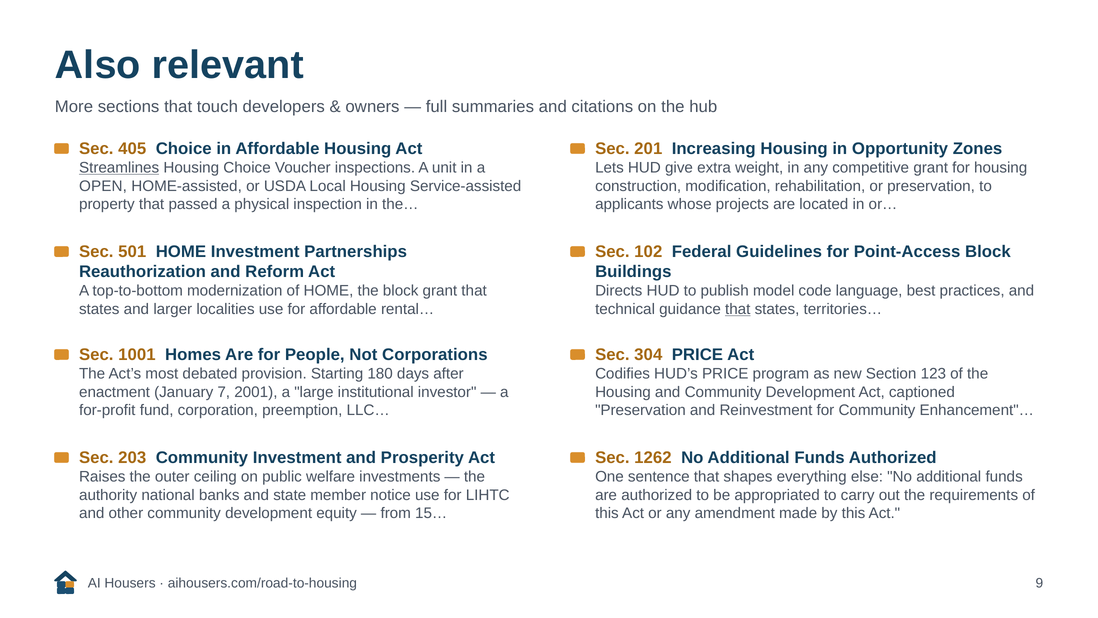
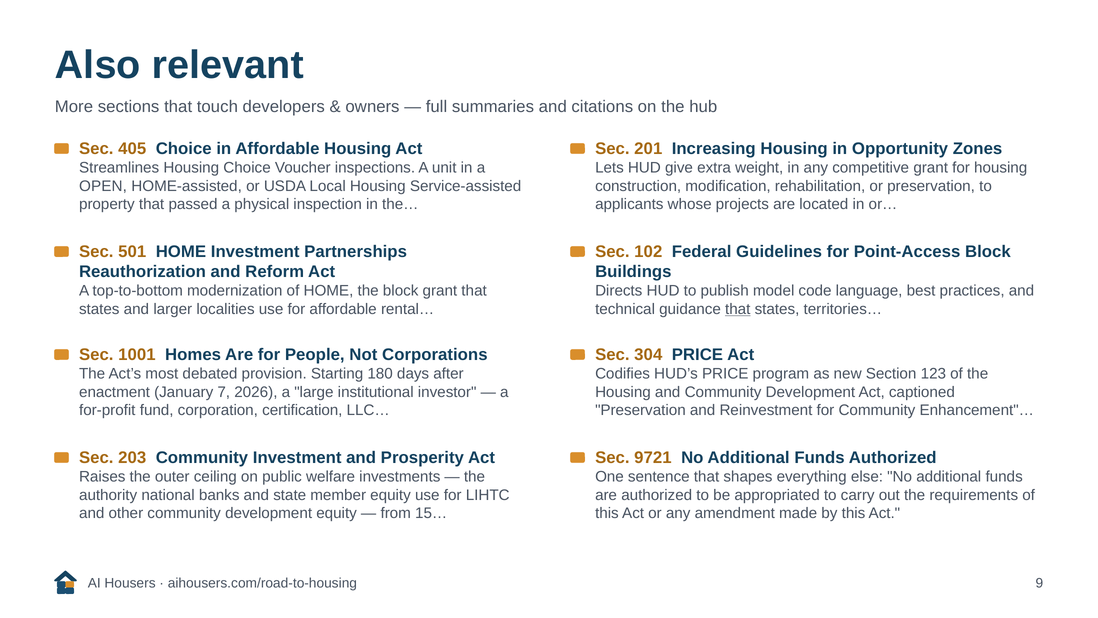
Streamlines underline: present -> none (119, 168)
2001: 2001 -> 2026 (256, 392)
preemption: preemption -> certification (302, 410)
1262: 1262 -> 9721 (653, 457)
member notice: notice -> equity (391, 495)
